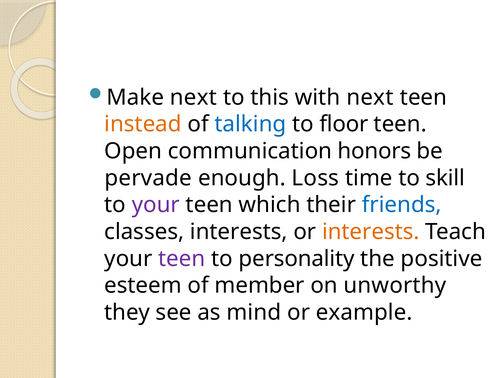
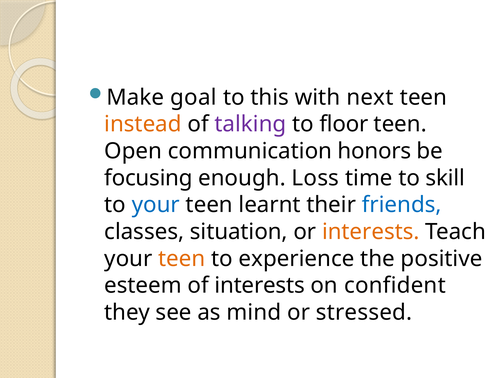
Make next: next -> goal (193, 97)
talking colour: blue -> purple (250, 124)
pervade: pervade -> focusing (148, 178)
your colour: purple -> blue (156, 205)
which: which -> learnt (270, 205)
classes interests: interests -> situation (239, 232)
teen colour: purple -> orange (182, 259)
personality: personality -> experience (297, 259)
of member: member -> interests (260, 286)
unworthy: unworthy -> confident (395, 286)
example: example -> stressed (364, 312)
